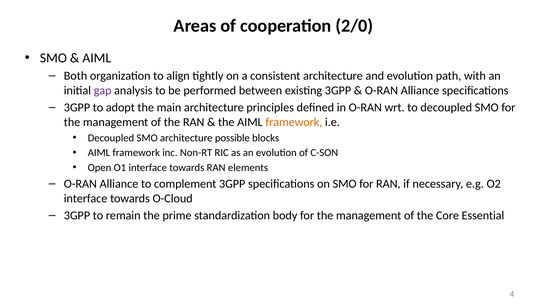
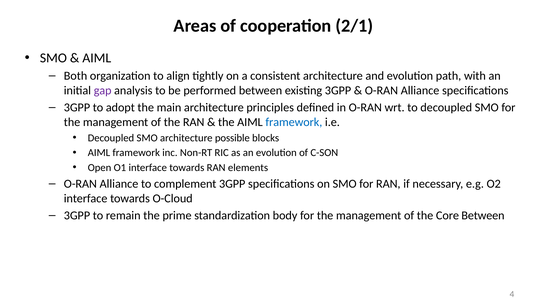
2/0: 2/0 -> 2/1 (354, 26)
framework colour: orange -> blue (294, 122)
Core Essential: Essential -> Between (483, 215)
